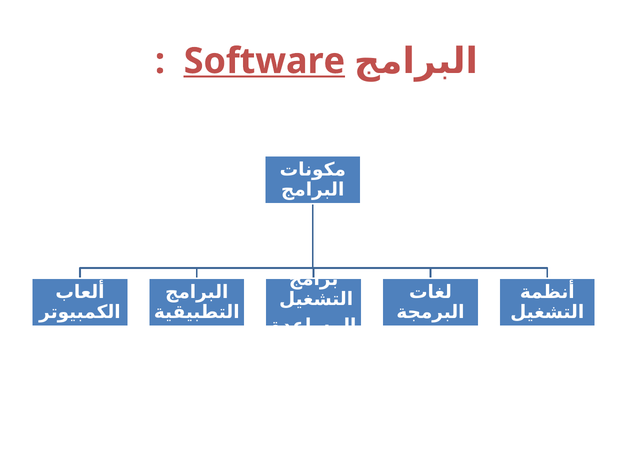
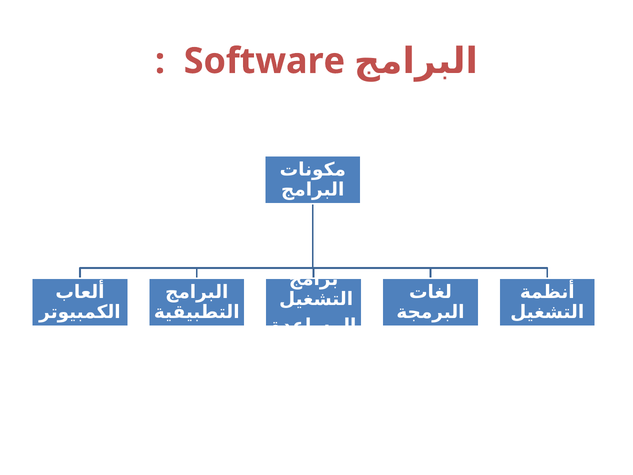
Software underline: present -> none (264, 61)
